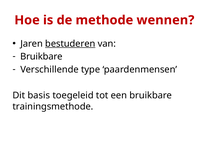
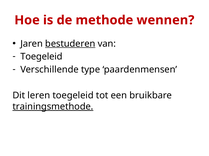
Bruikbare: Bruikbare -> Toegeleid (41, 57)
basis: basis -> leren (39, 96)
trainingsmethode underline: none -> present (53, 107)
